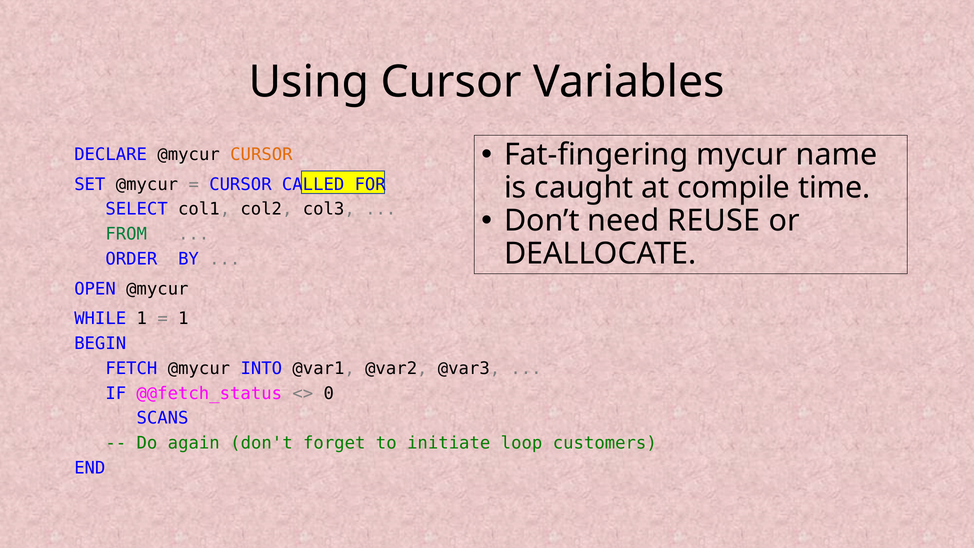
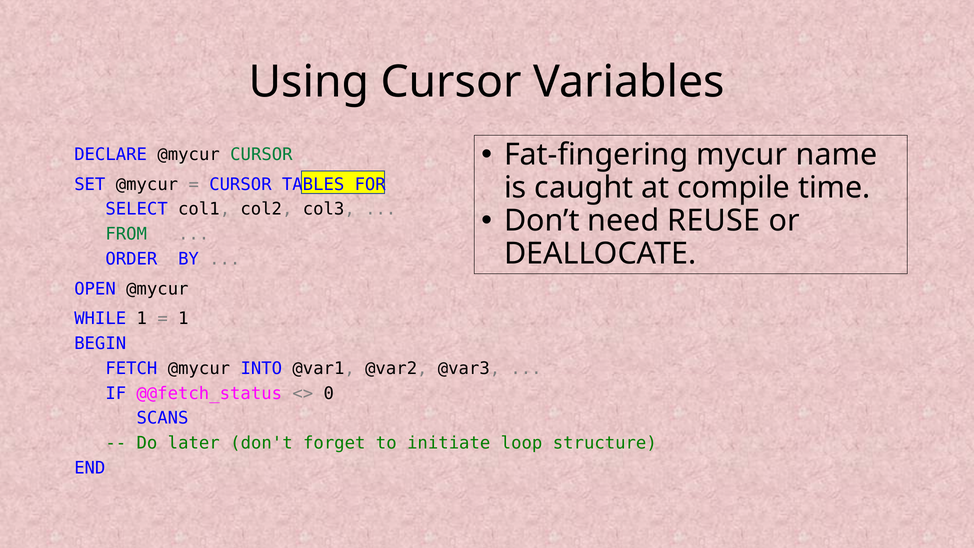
CURSOR colour: orange -> green (261, 154)
CALLED: CALLED -> TABLES (313, 184)
again: again -> later (194, 443)
customers: customers -> structure (605, 443)
